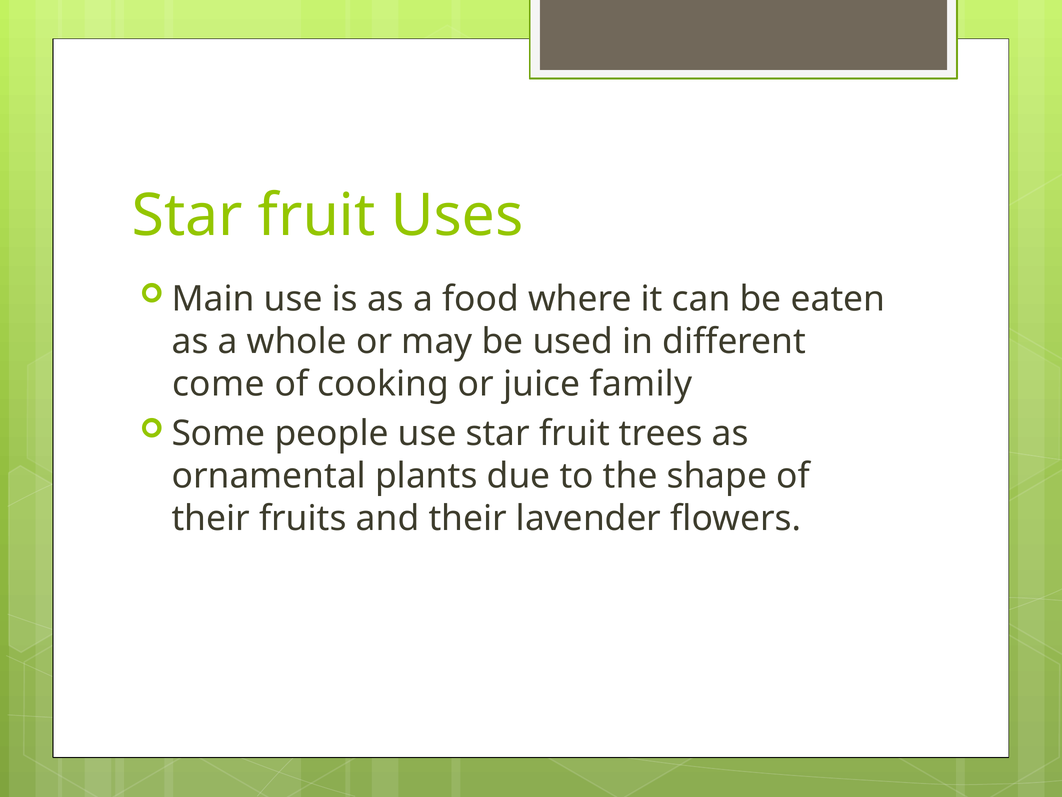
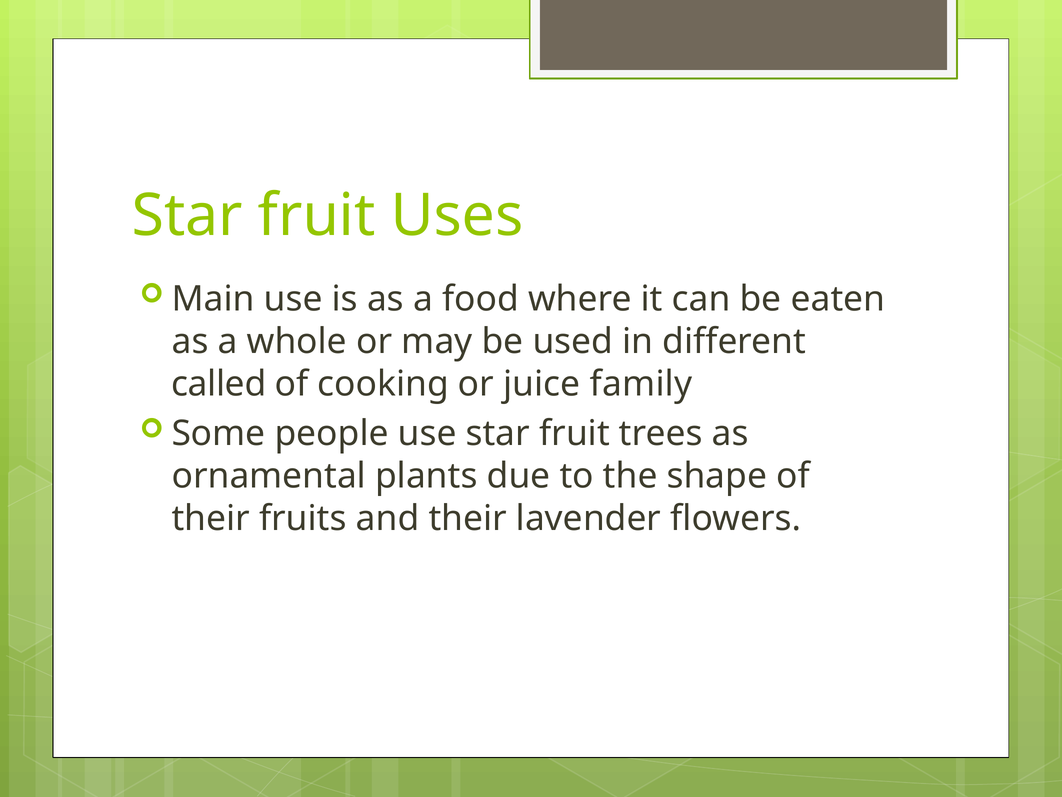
come: come -> called (219, 384)
